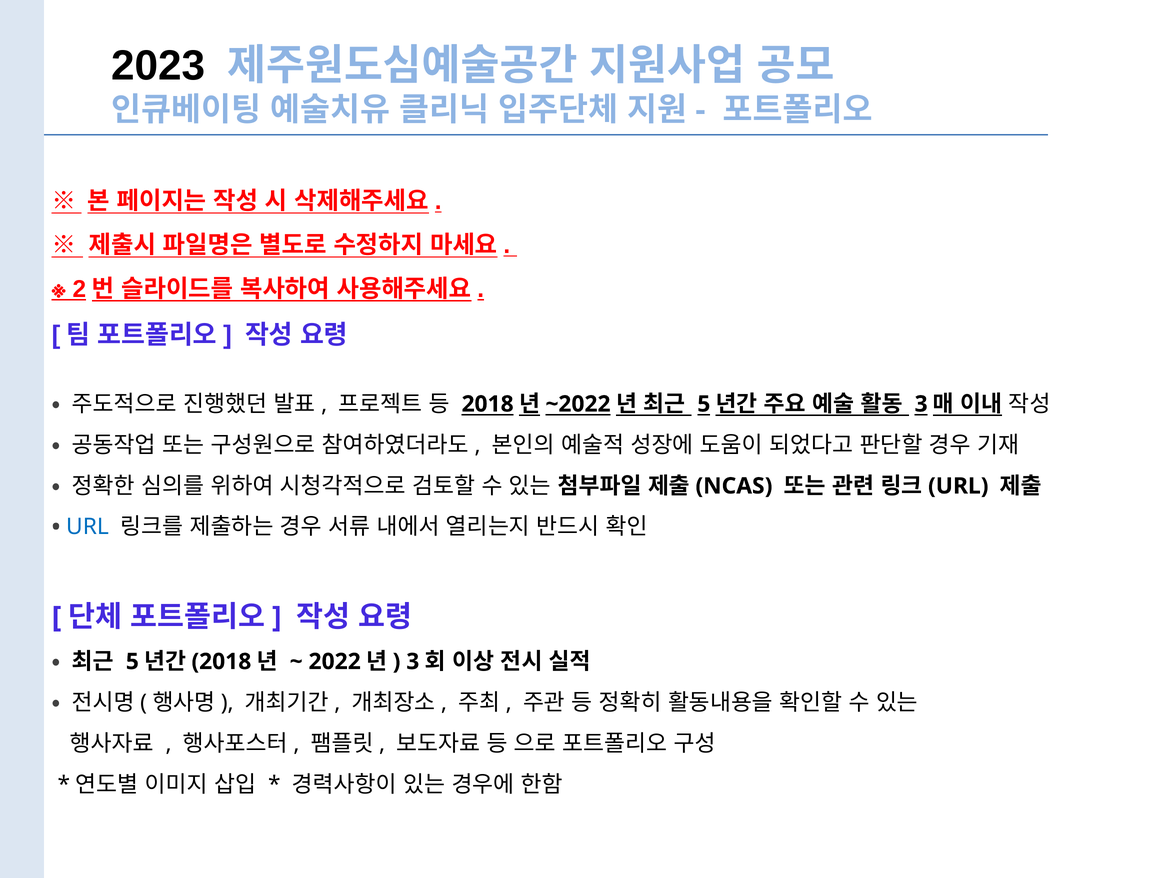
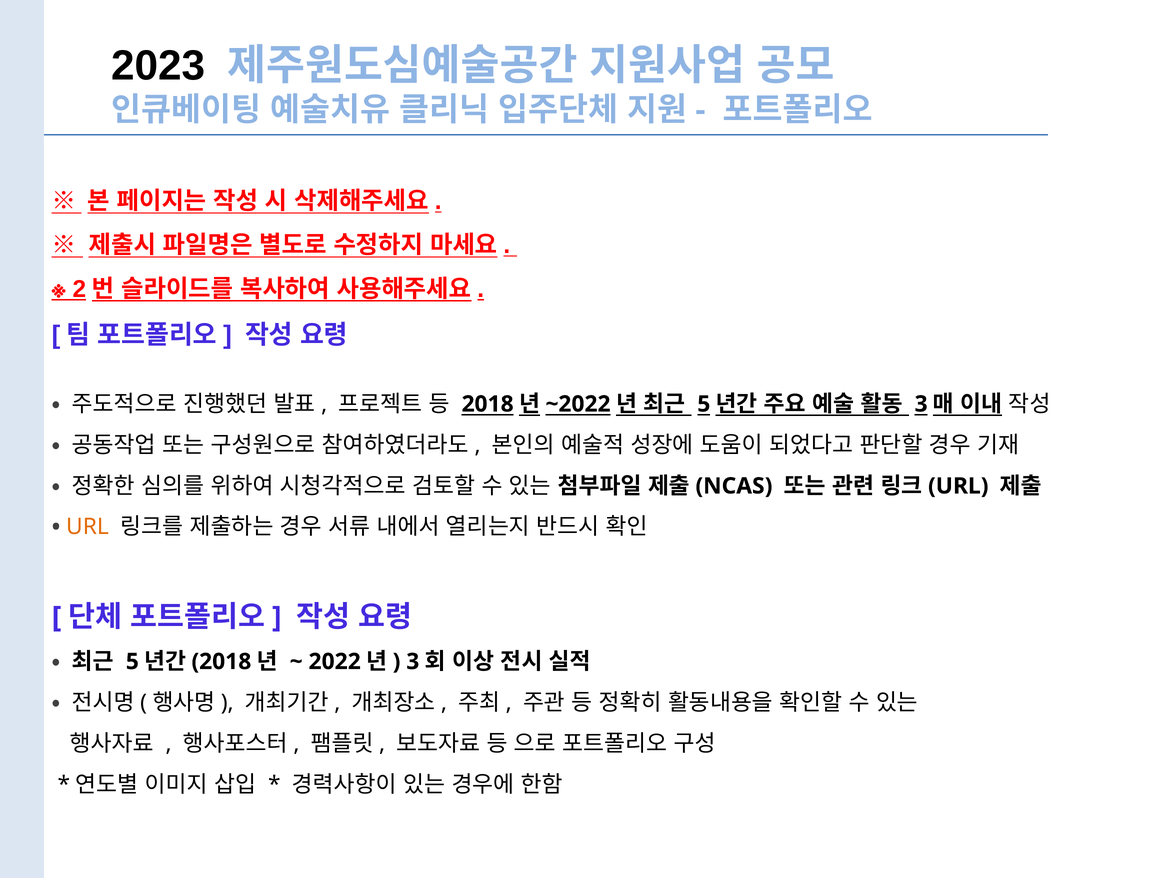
URL colour: blue -> orange (87, 527)
